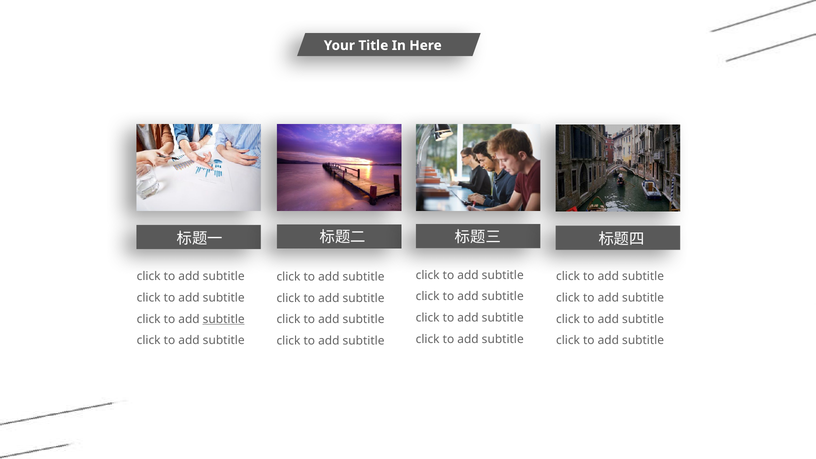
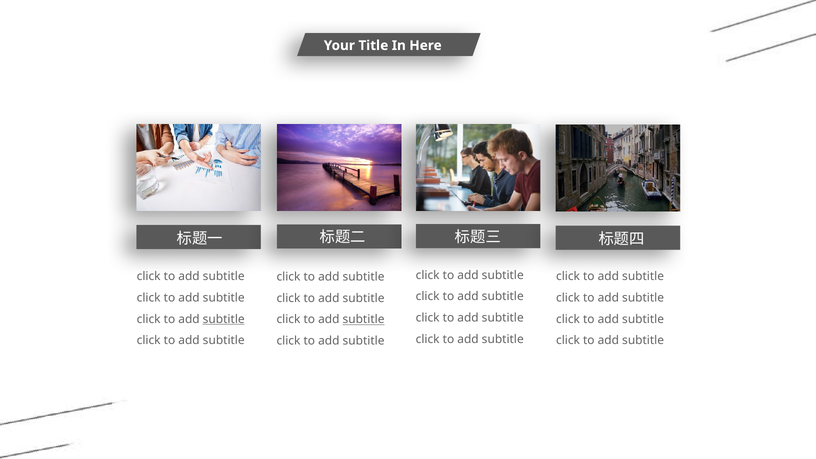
subtitle underline: none -> present (364, 320)
